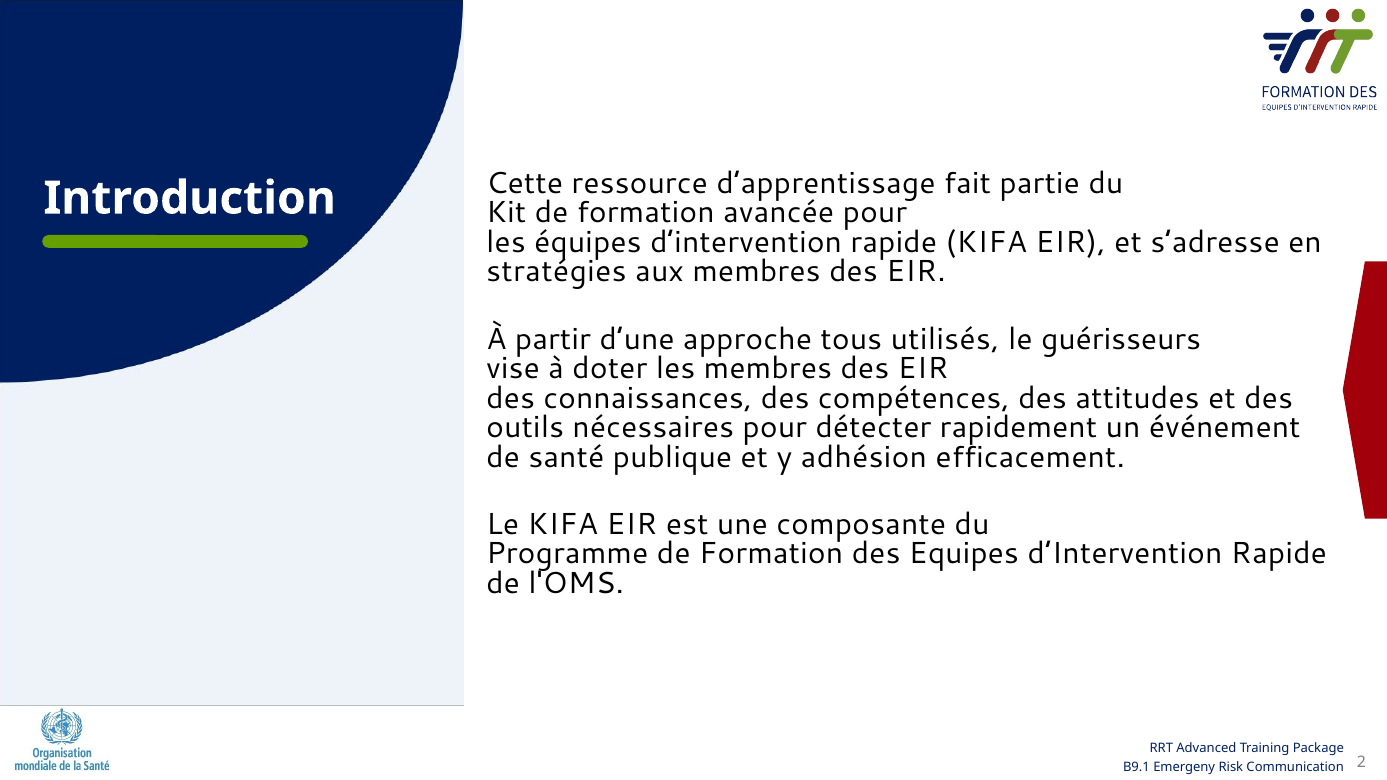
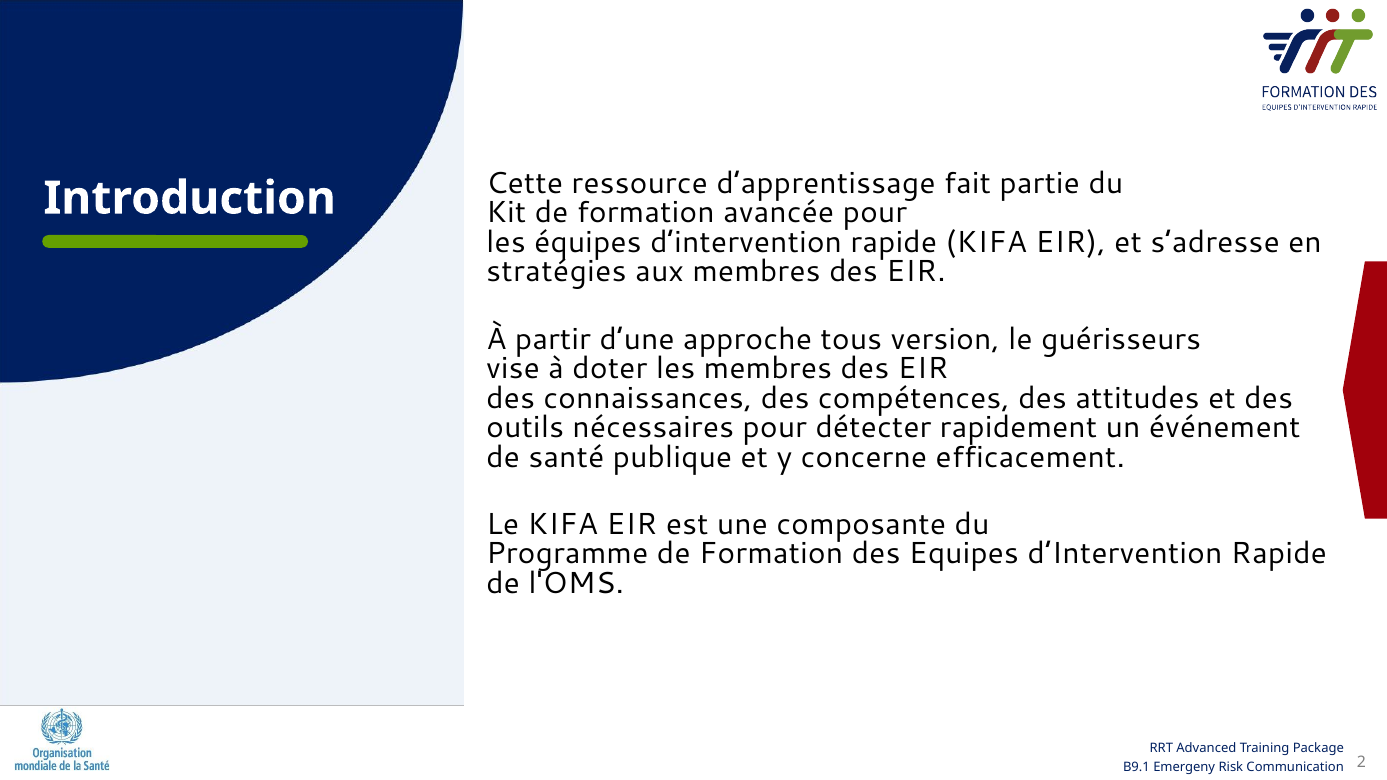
utilisés: utilisés -> version (945, 339)
adhésion: adhésion -> concerne (864, 457)
